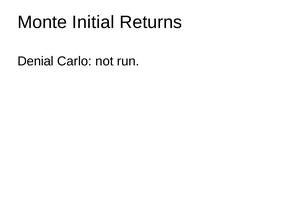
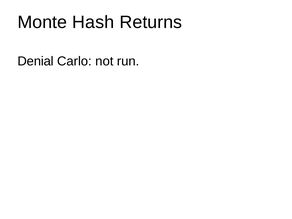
Initial: Initial -> Hash (93, 22)
